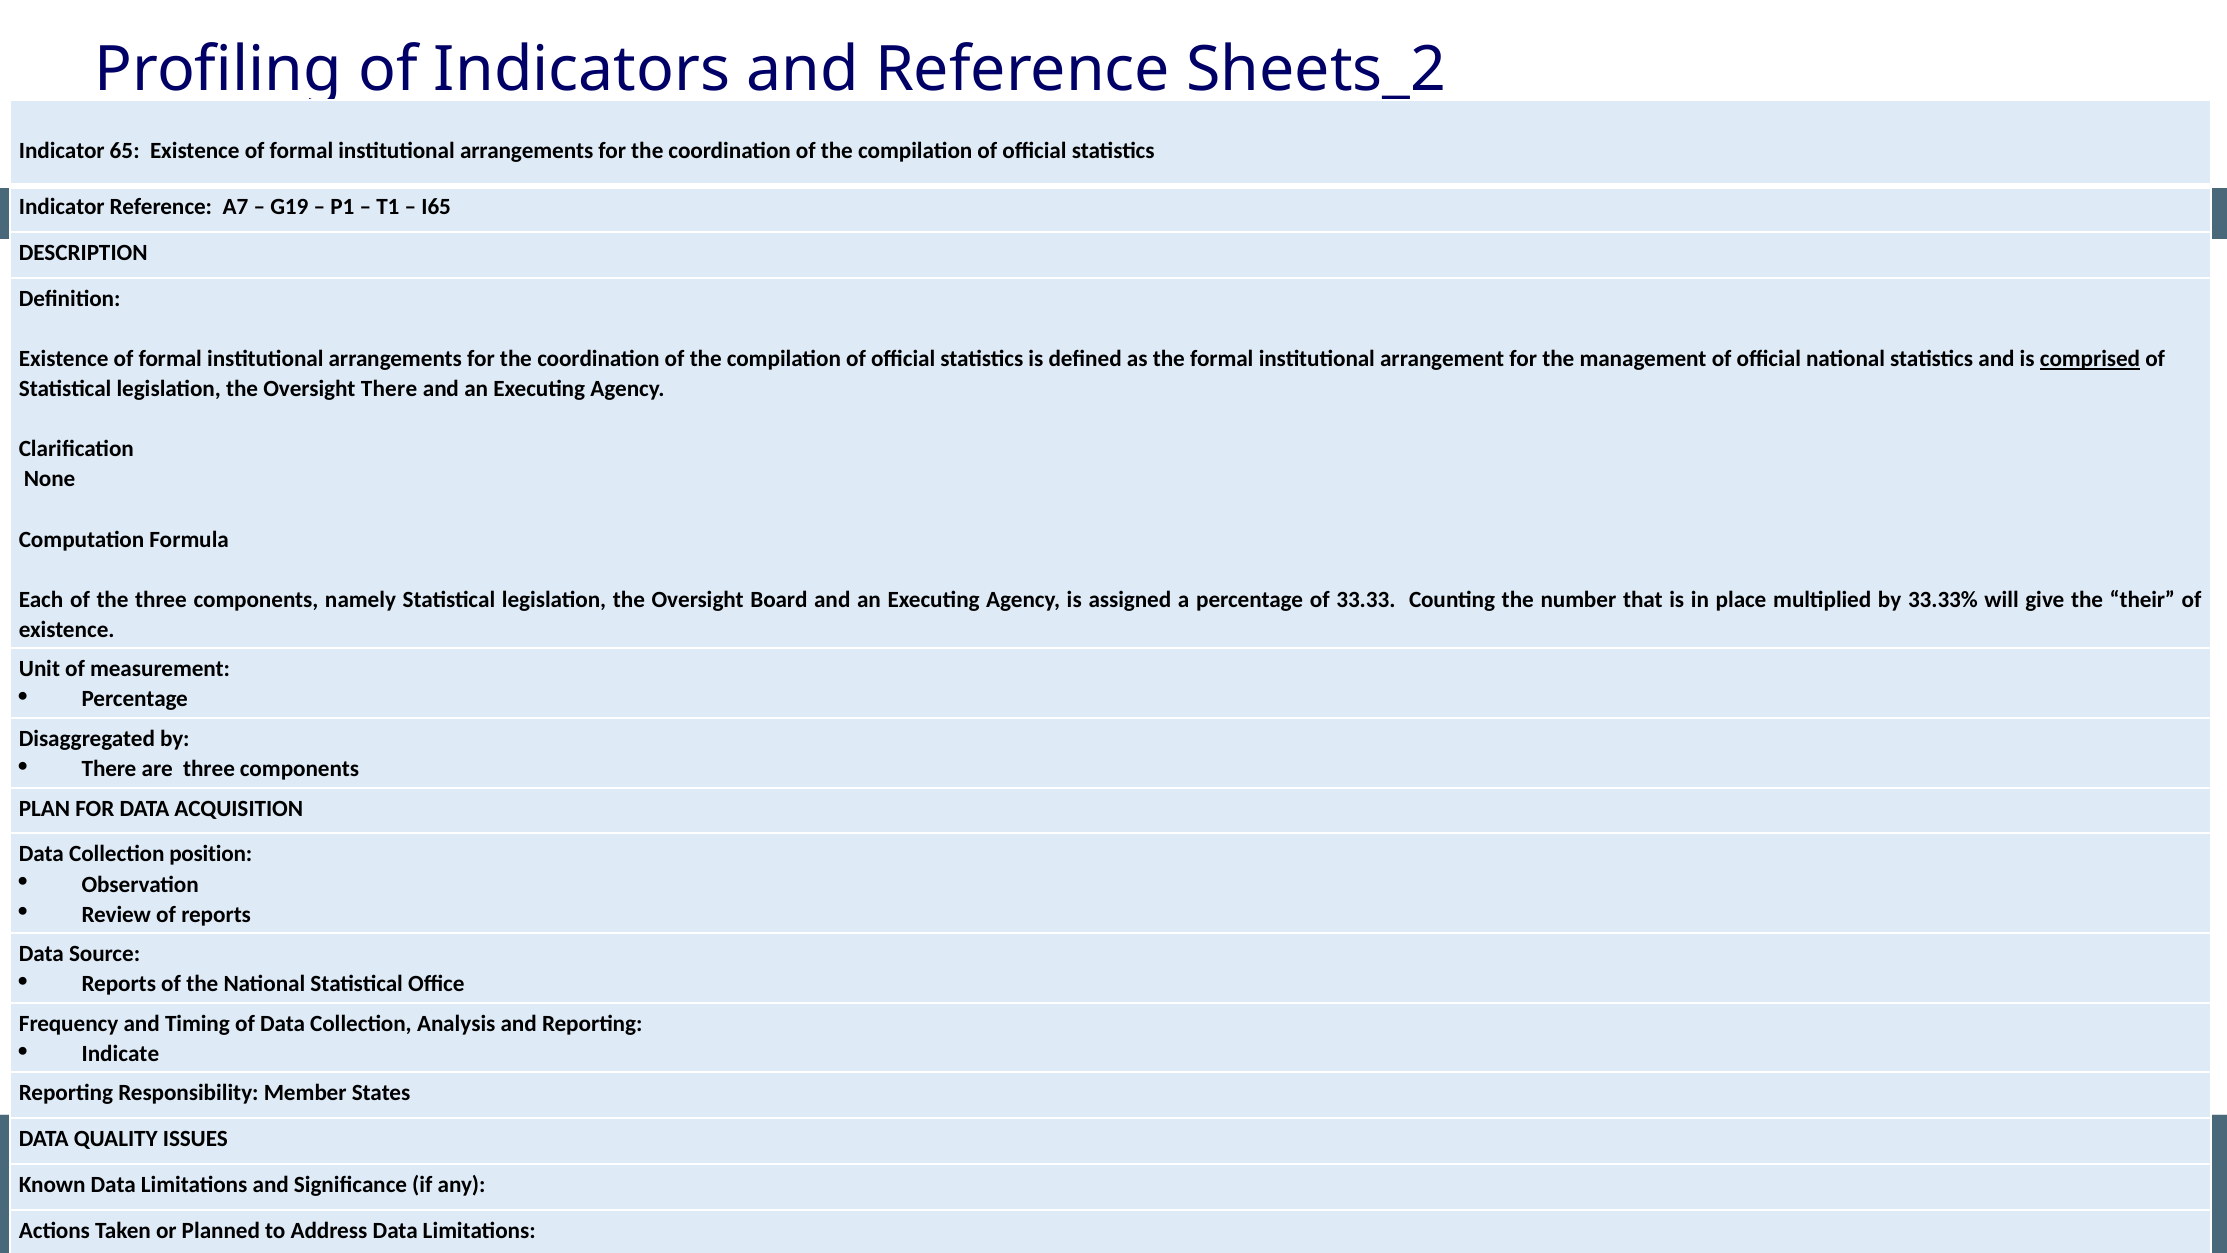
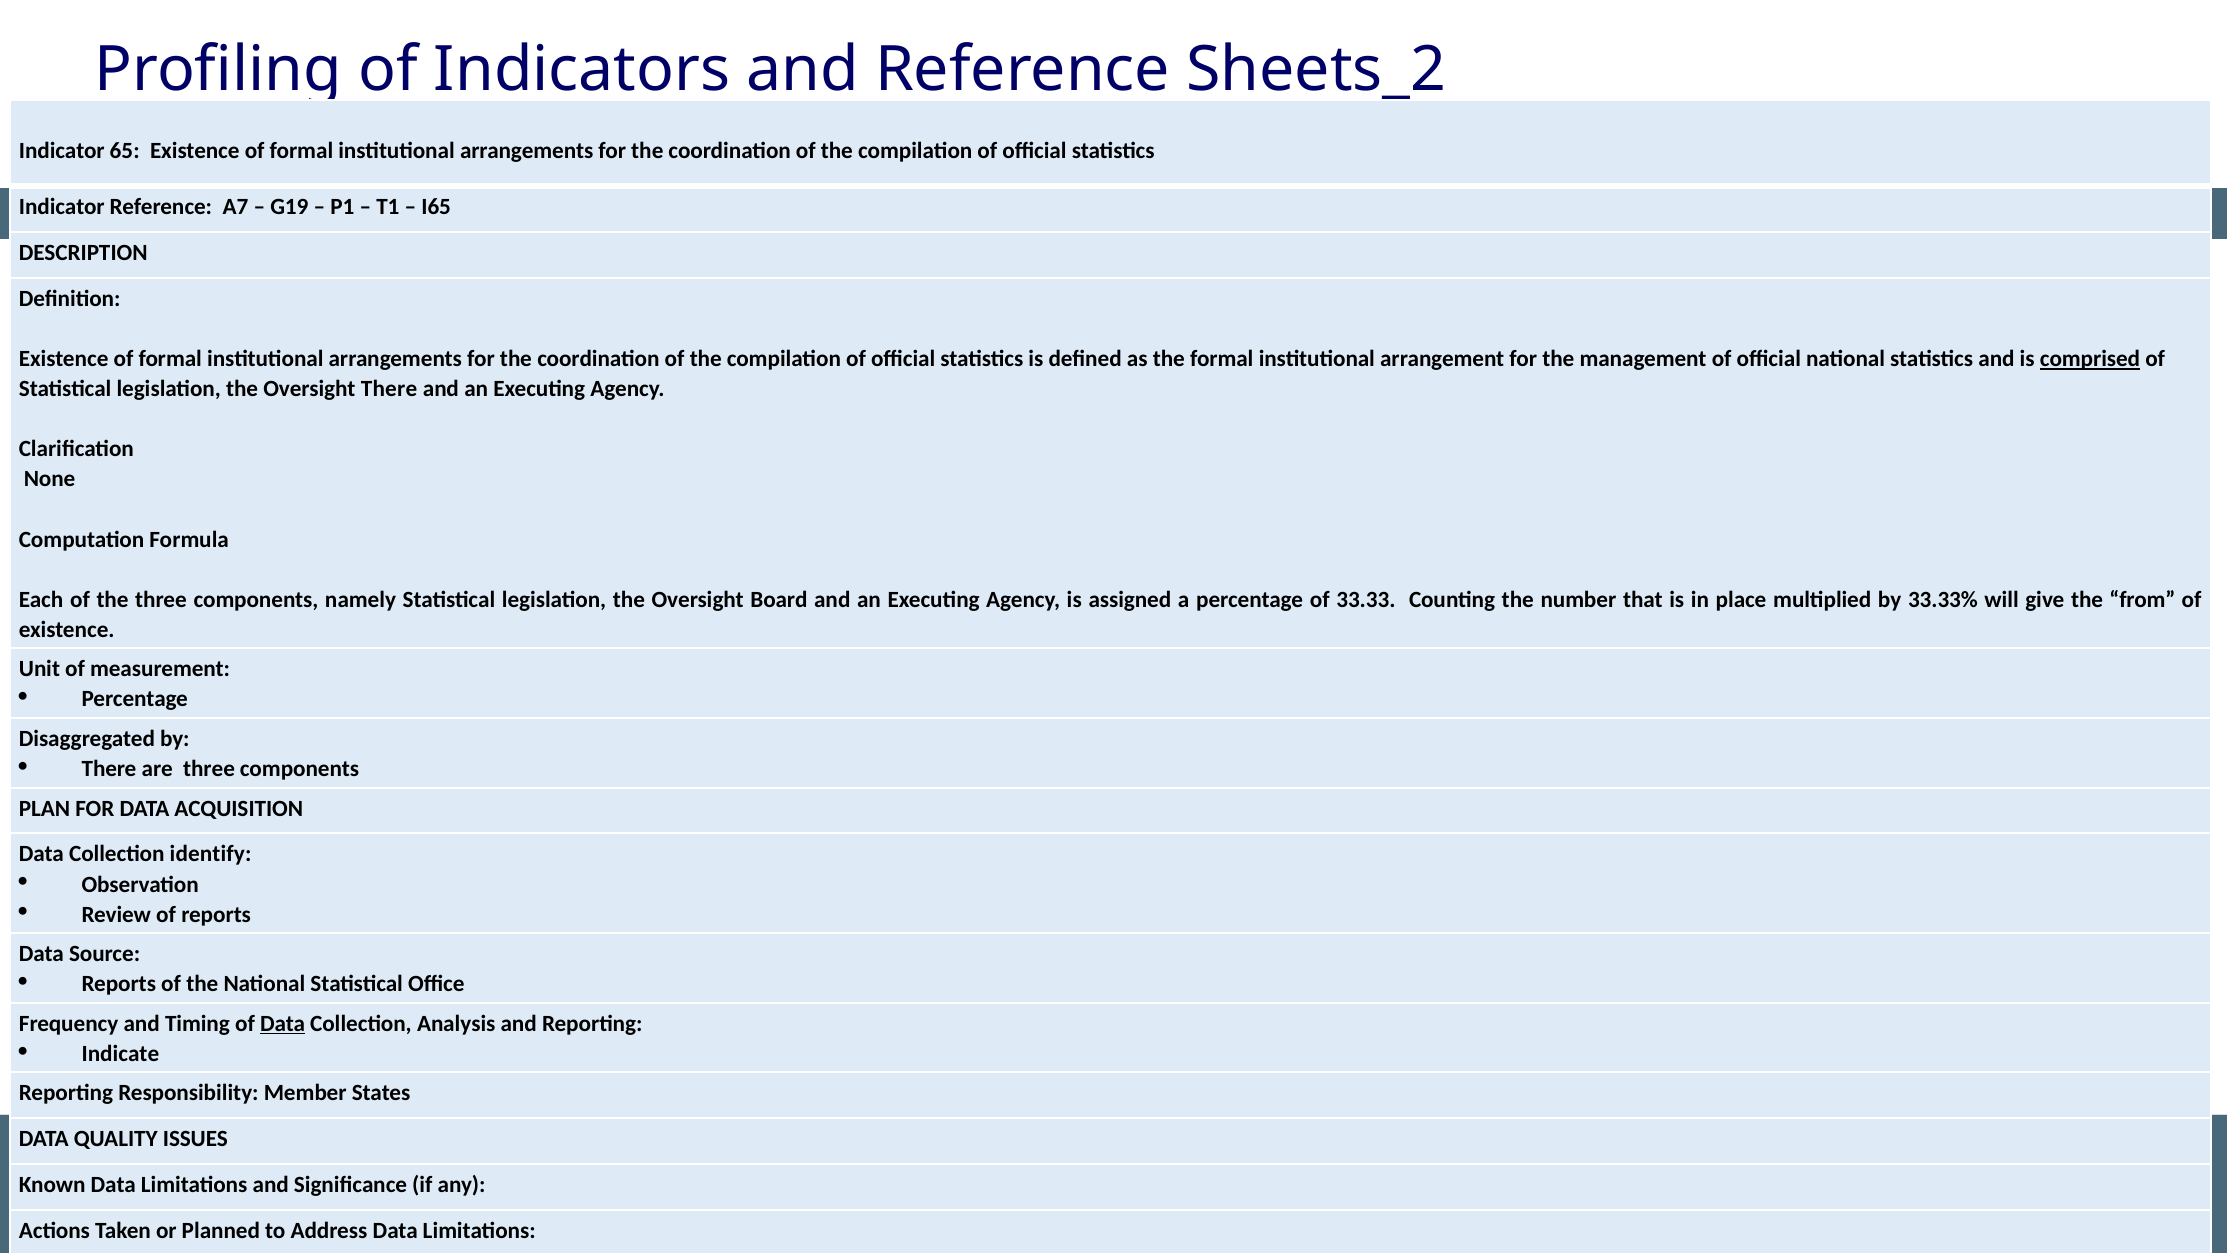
their: their -> from (2142, 599)
position: position -> identify (211, 854)
Data underline: none -> present (283, 1023)
